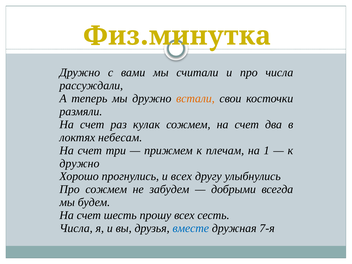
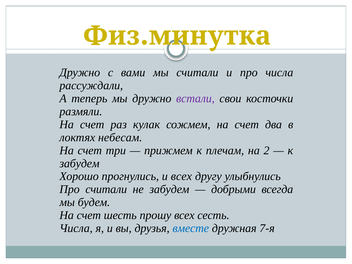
встали colour: orange -> purple (195, 99)
1: 1 -> 2 (267, 150)
дружно: дружно -> забудем (79, 163)
Про сожмем: сожмем -> считали (106, 189)
